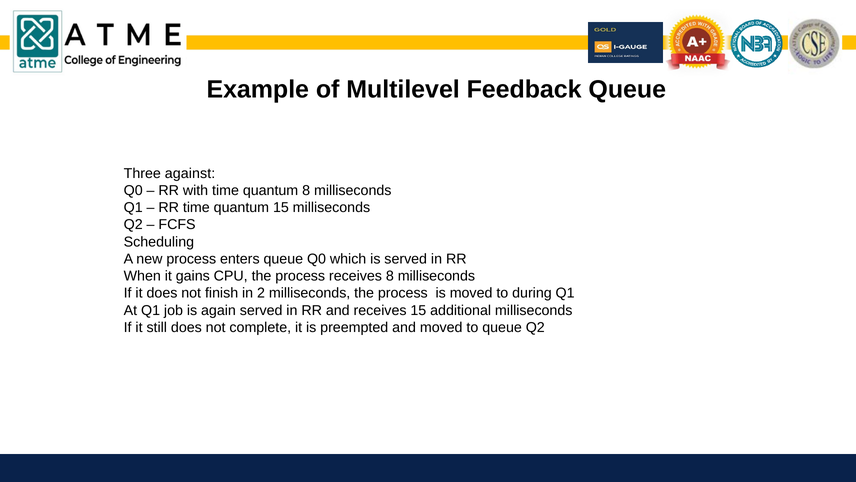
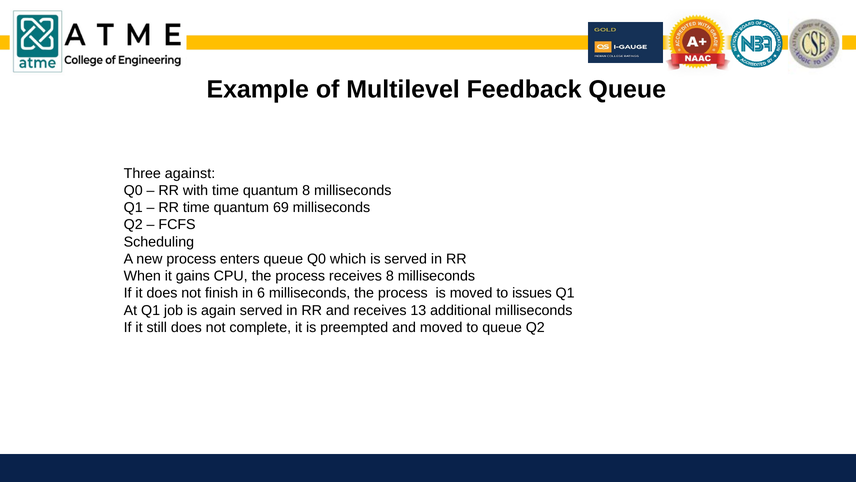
quantum 15: 15 -> 69 (281, 207)
2: 2 -> 6 (261, 293)
during: during -> issues (532, 293)
receives 15: 15 -> 13 (418, 310)
